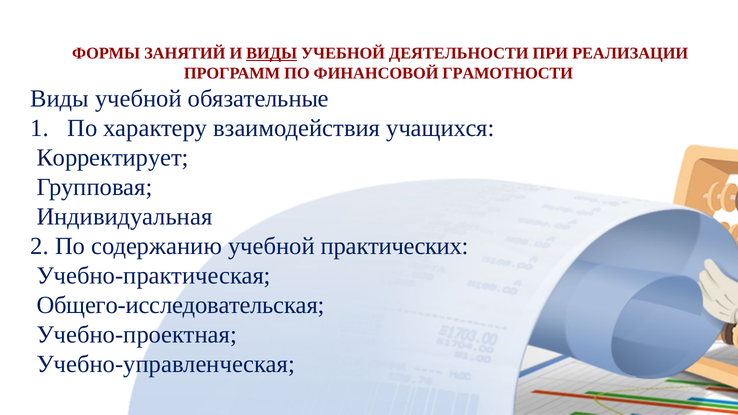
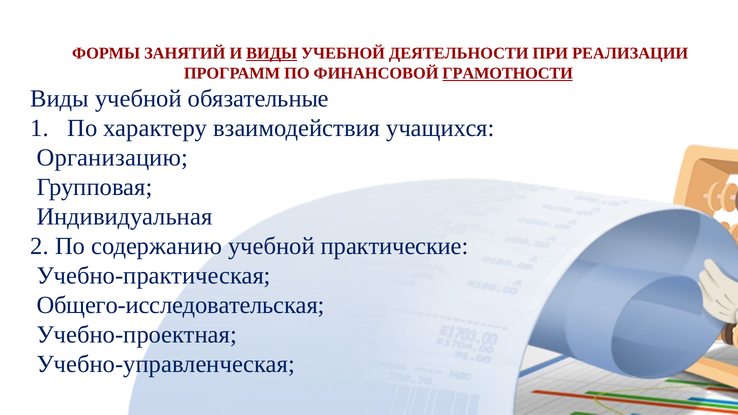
ГРАМОТНОСТИ underline: none -> present (508, 73)
Корректирует: Корректирует -> Организацию (112, 157)
практических: практических -> практические (395, 246)
